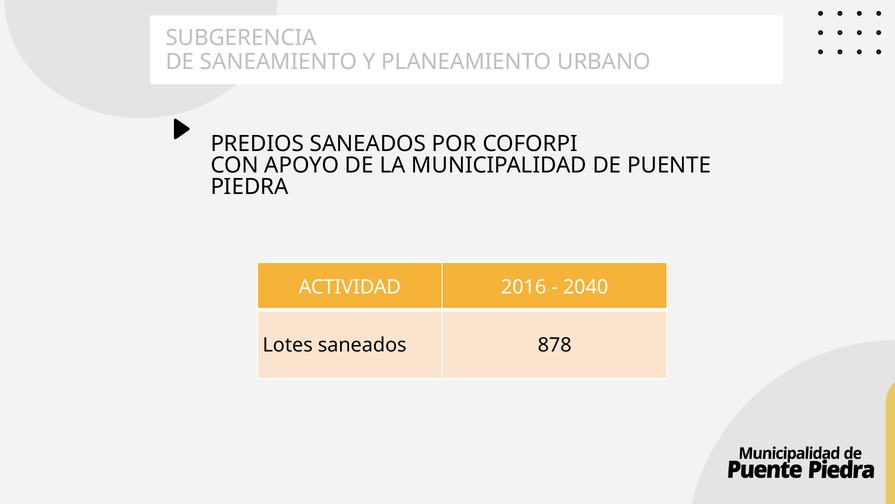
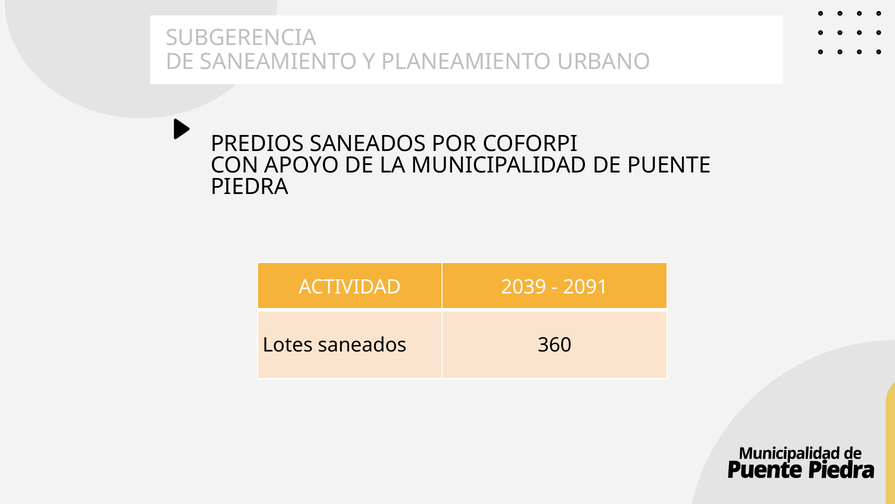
2016: 2016 -> 2039 (524, 287)
2040: 2040 -> 2091 (586, 287)
878: 878 -> 360 (555, 345)
